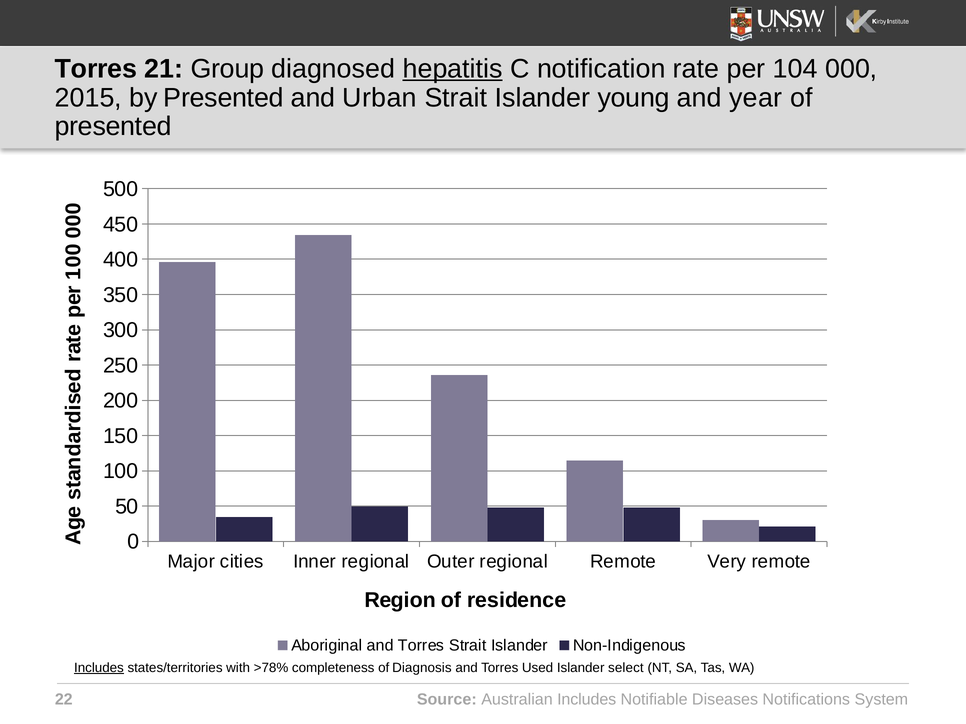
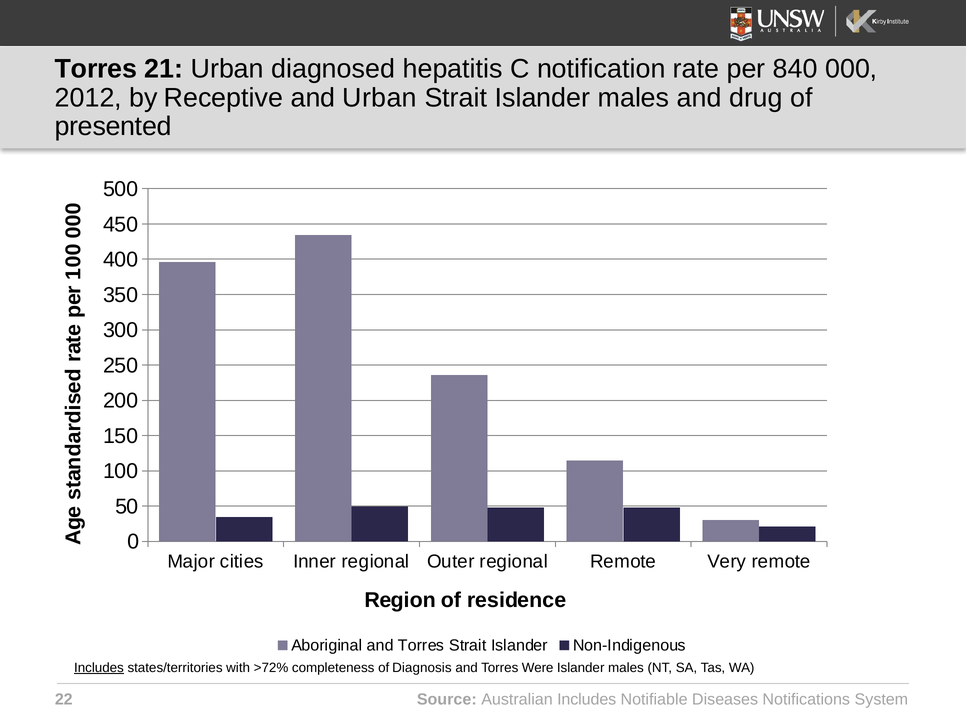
21 Group: Group -> Urban (227, 69)
hepatitis underline: present -> none (453, 69)
104: 104 -> 840 (795, 69)
2015: 2015 -> 2012 (88, 98)
by Presented: Presented -> Receptive (223, 98)
Strait Islander young: young -> males (634, 98)
year: year -> drug (756, 98)
>78%: >78% -> >72% (271, 668)
Used: Used -> Were (538, 668)
select: select -> males (626, 668)
